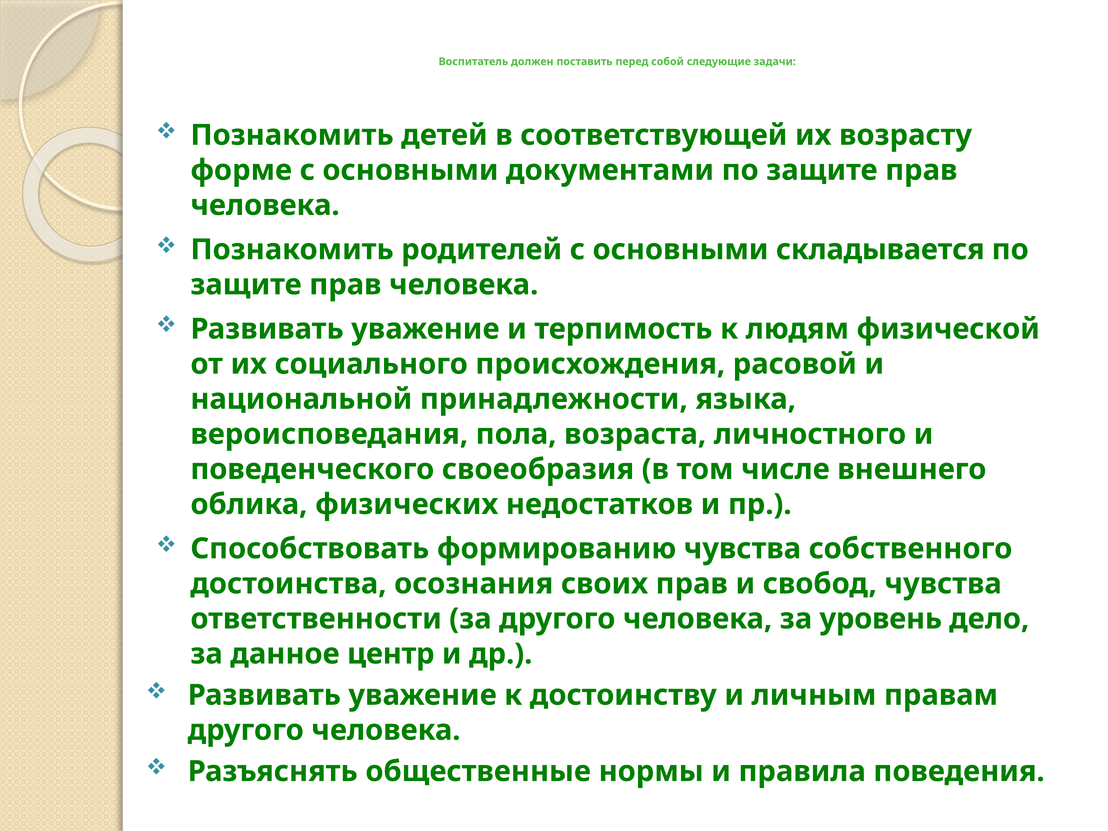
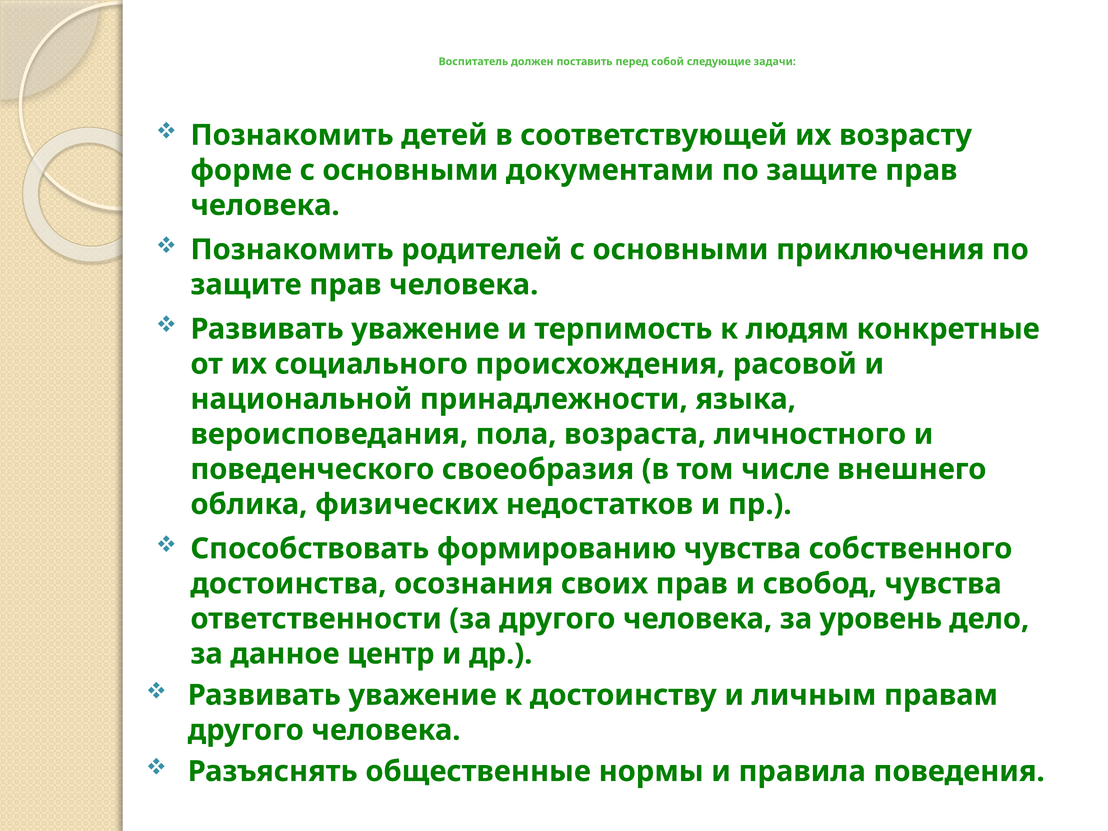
складывается: складывается -> приключения (880, 250)
физической: физической -> конкретные (948, 329)
